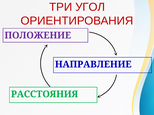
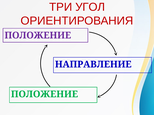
РАССТОЯНИЯ: РАССТОЯНИЯ -> ПОЛОЖЕНИЕ (44, 95)
